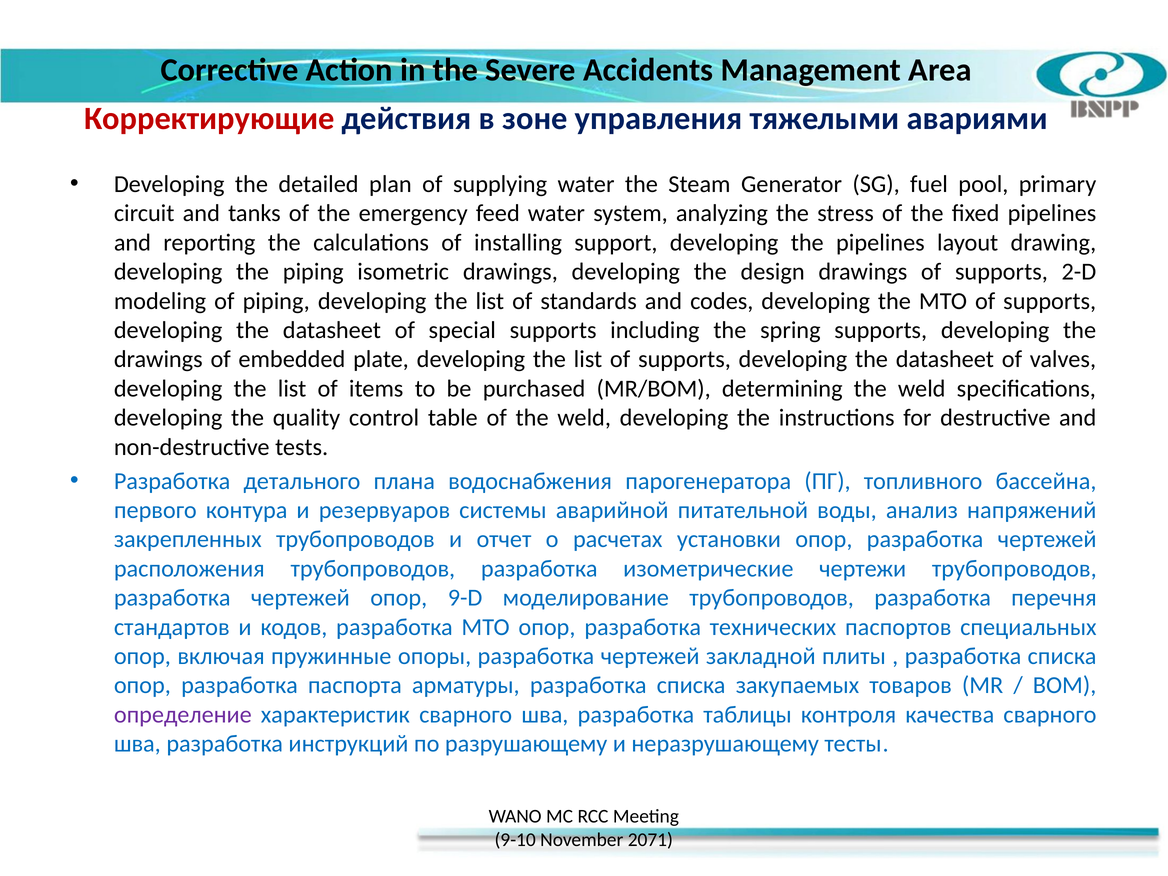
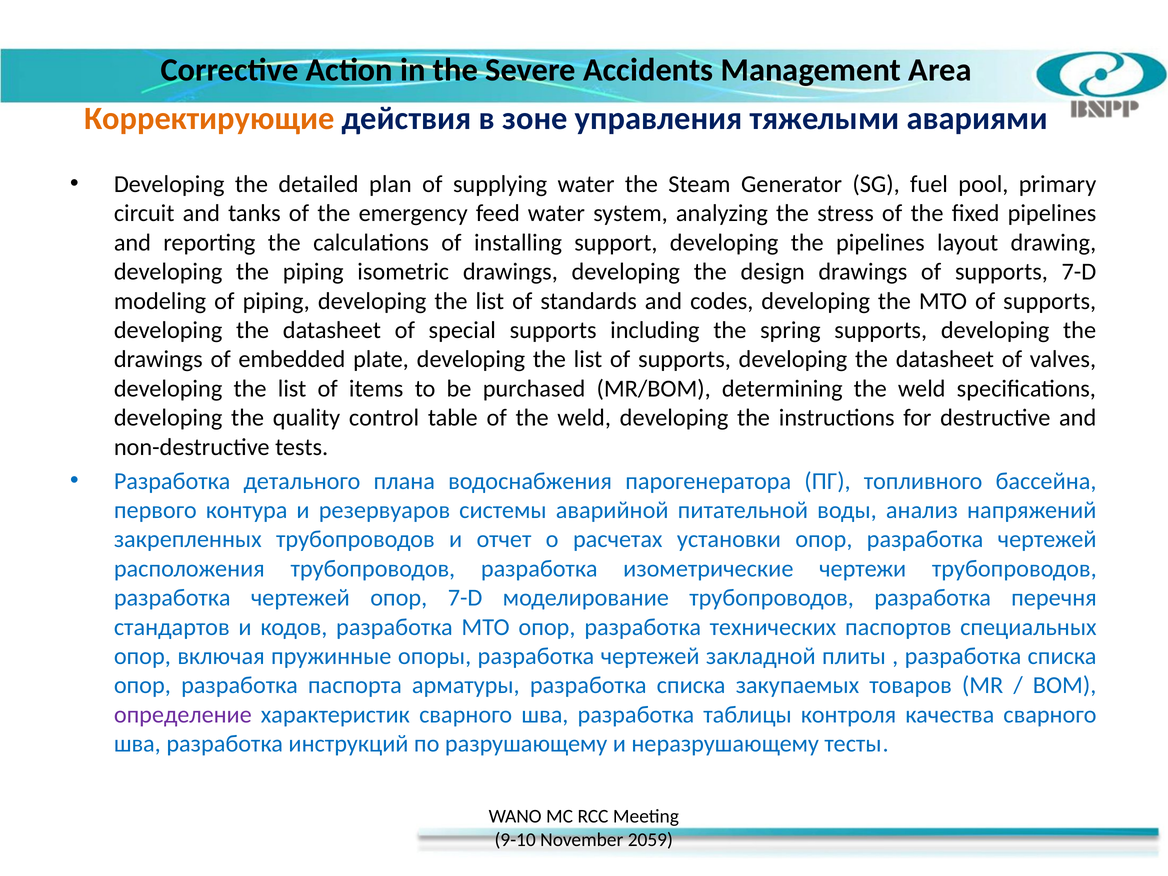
Корректирующие colour: red -> orange (209, 119)
supports 2-D: 2-D -> 7-D (1079, 272)
опор 9-D: 9-D -> 7-D (465, 598)
2071: 2071 -> 2059 (650, 840)
